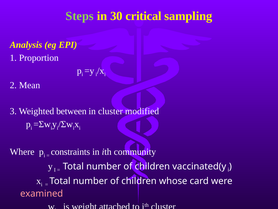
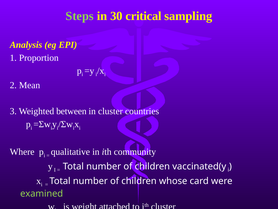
modified: modified -> countries (142, 111)
constraints: constraints -> qualitative (70, 152)
examined colour: pink -> light green (42, 193)
